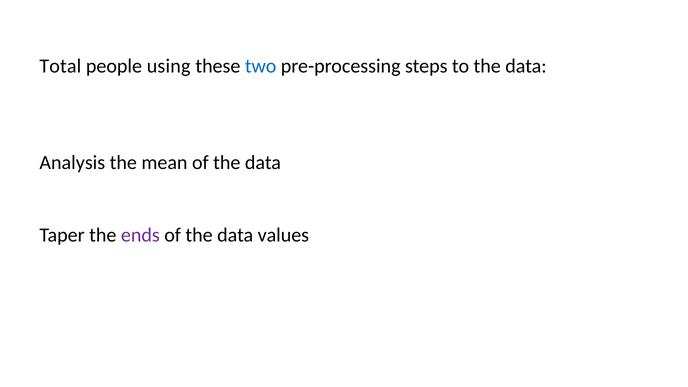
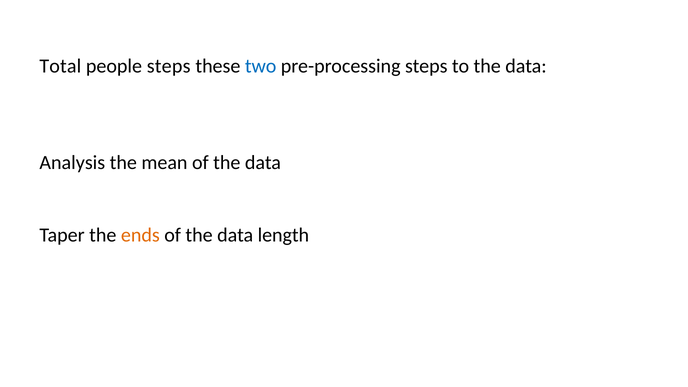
people using: using -> steps (169, 66)
ends colour: purple -> orange (140, 235)
values: values -> length (283, 235)
